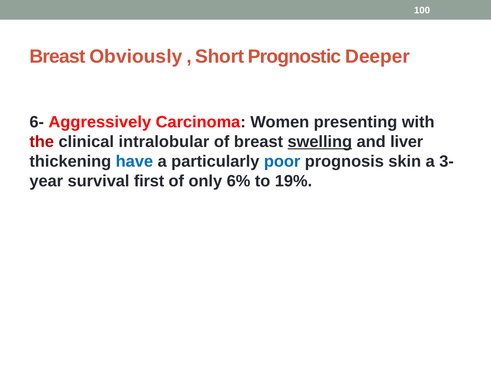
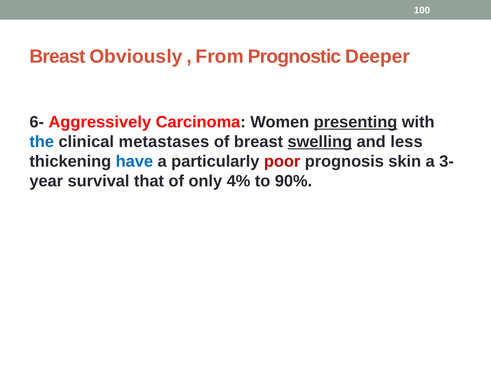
Short: Short -> From (220, 57)
presenting underline: none -> present (356, 122)
the colour: red -> blue (42, 142)
intralobular: intralobular -> metastases (164, 142)
liver: liver -> less (407, 142)
poor colour: blue -> red (282, 162)
first: first -> that (149, 181)
6%: 6% -> 4% (239, 181)
19%: 19% -> 90% (293, 181)
